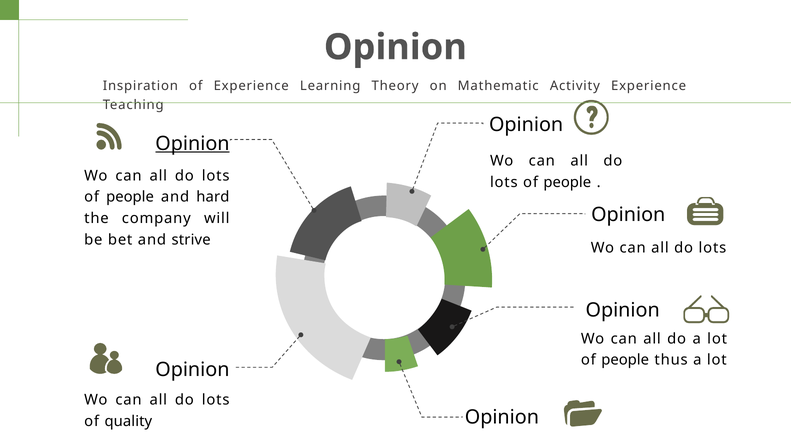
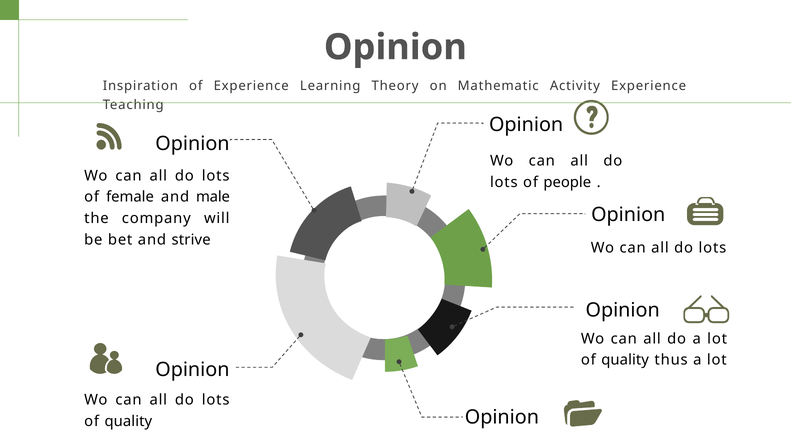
Opinion underline: present -> none (192, 144)
people: people -> female (130, 197)
hard: hard -> male (213, 197)
people: people -> quality (625, 360)
